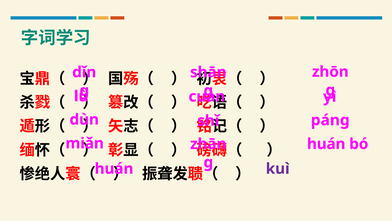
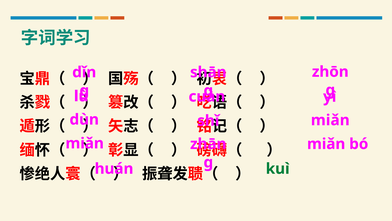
pánɡ: pánɡ -> miǎn (330, 120)
huán: huán -> miǎn (326, 144)
kuì colour: purple -> green (278, 168)
